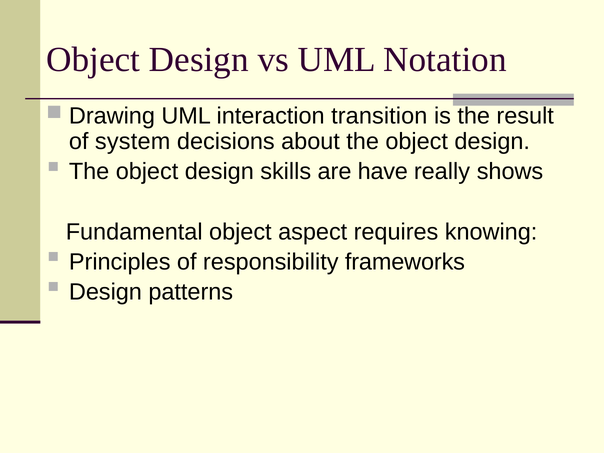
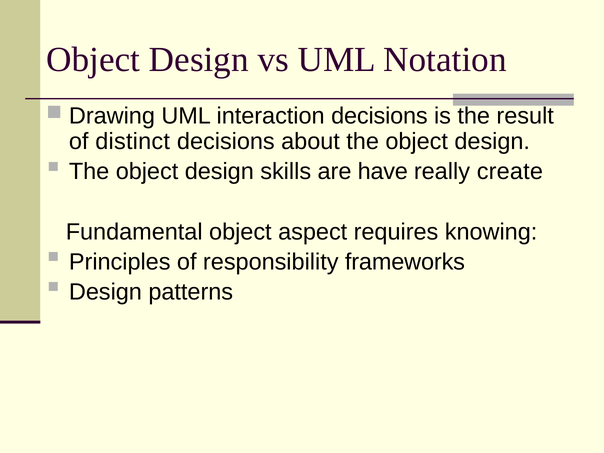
interaction transition: transition -> decisions (379, 116)
system: system -> distinct (133, 142)
shows: shows -> create (510, 172)
